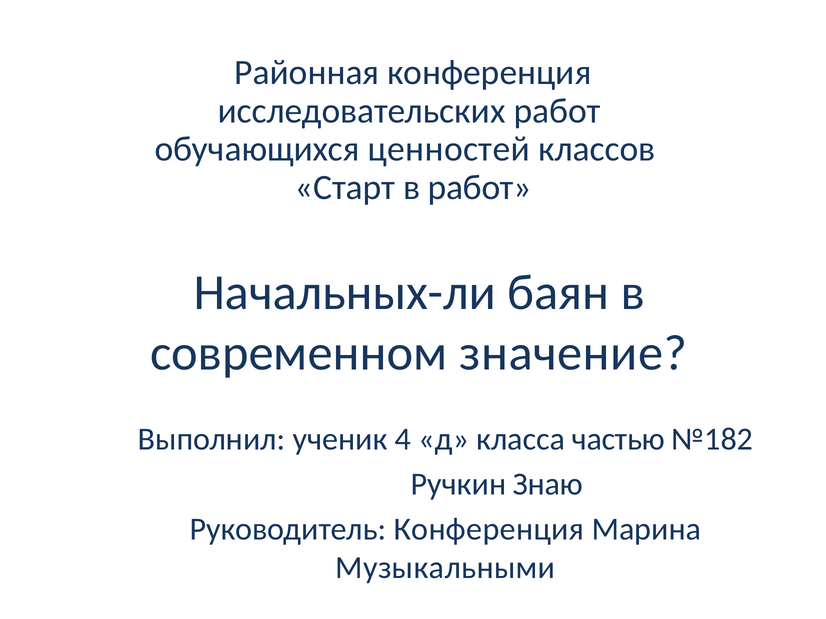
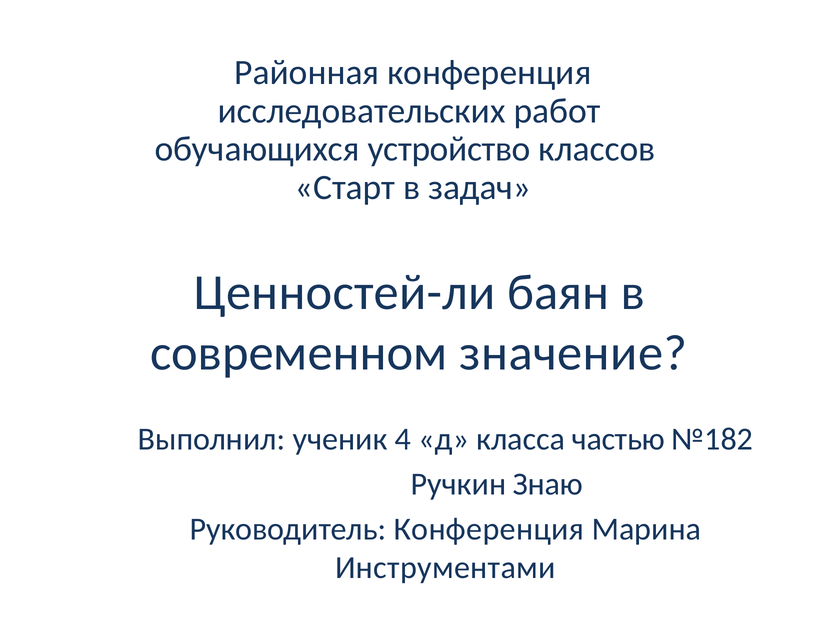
ценностей: ценностей -> устройство (449, 149)
в работ: работ -> задач (480, 188)
Начальных-ли: Начальных-ли -> Ценностей-ли (345, 293)
Музыкальными: Музыкальными -> Инструментами (445, 568)
